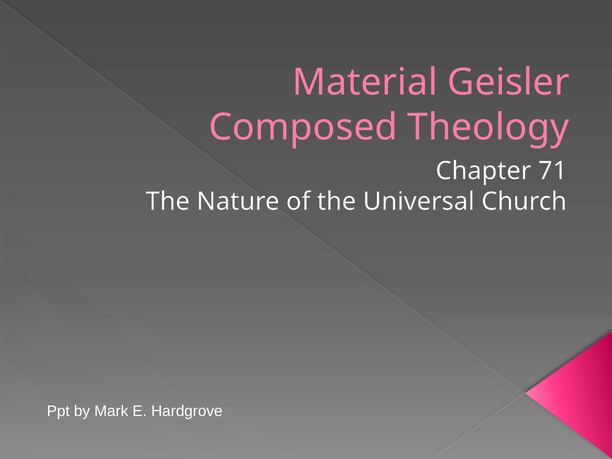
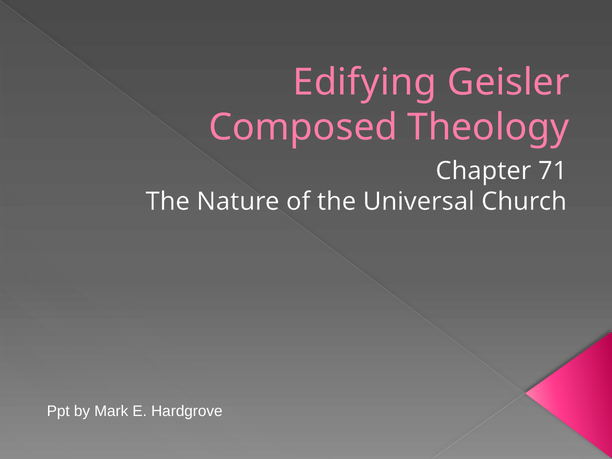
Material: Material -> Edifying (365, 83)
